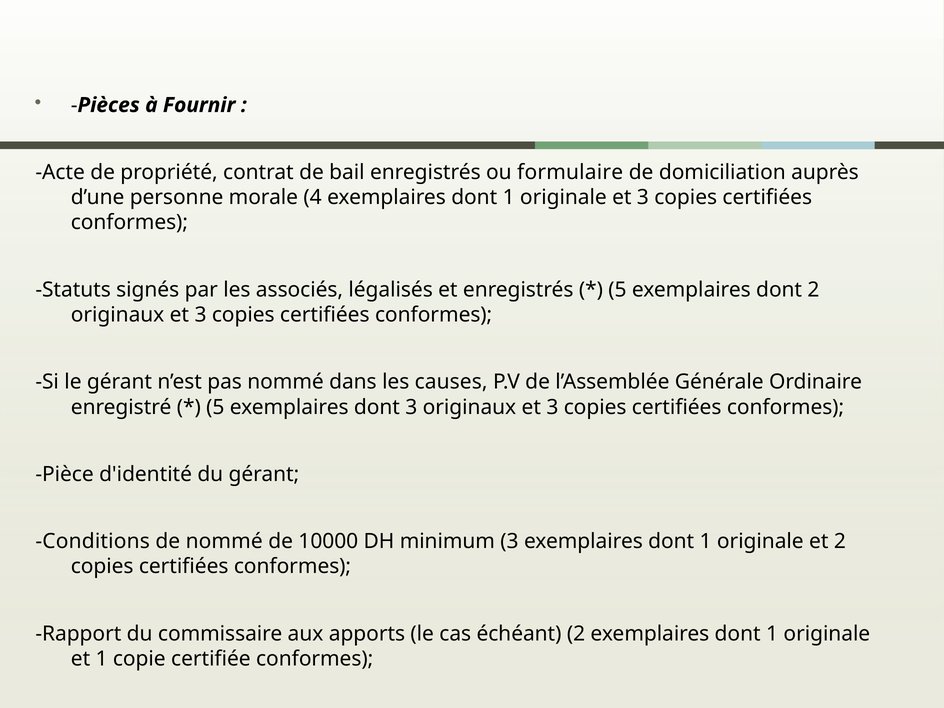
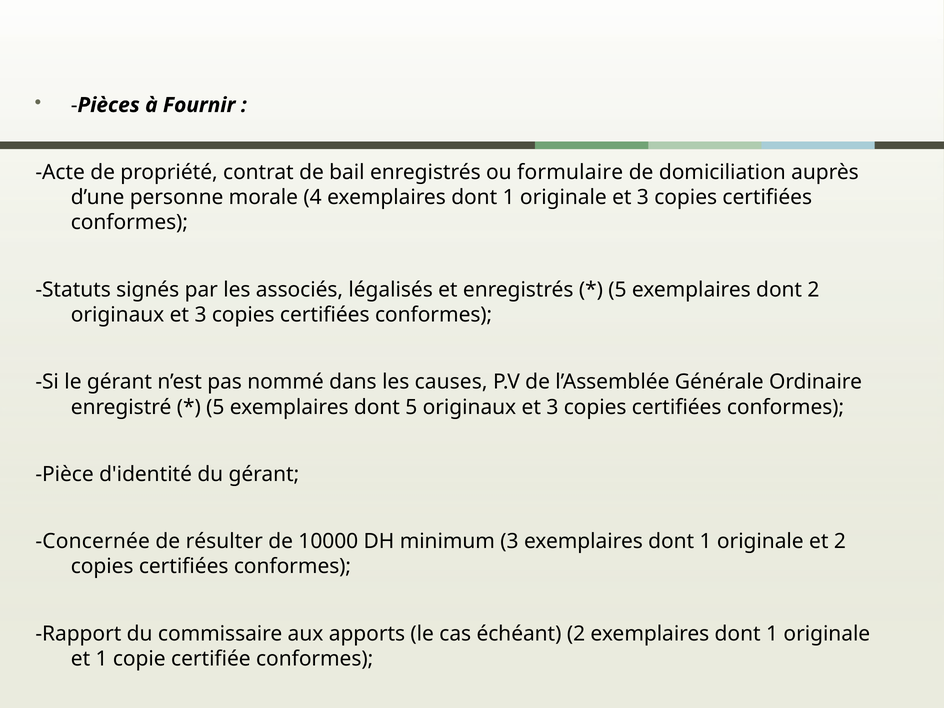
dont 3: 3 -> 5 (411, 407)
Conditions: Conditions -> Concernée (93, 541)
de nommé: nommé -> résulter (224, 541)
